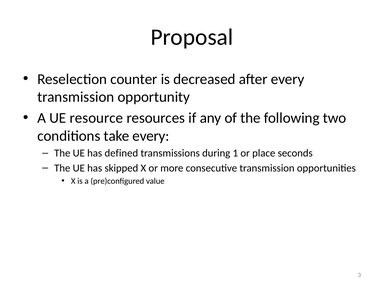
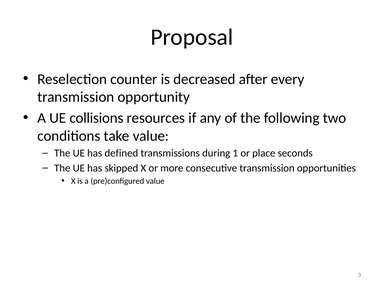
resource: resource -> collisions (96, 118)
take every: every -> value (151, 136)
